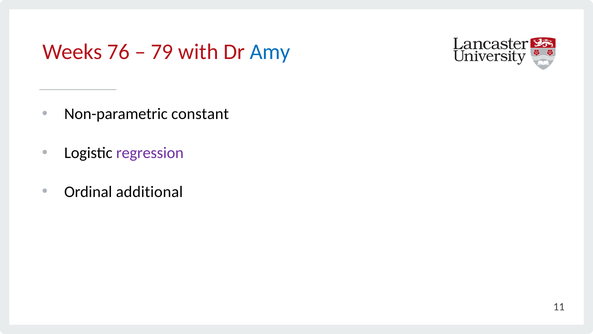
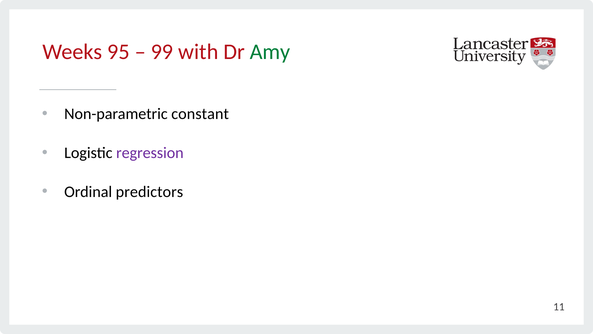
76: 76 -> 95 (118, 52)
79: 79 -> 99 (162, 52)
Amy colour: blue -> green (270, 52)
additional: additional -> predictors (149, 192)
